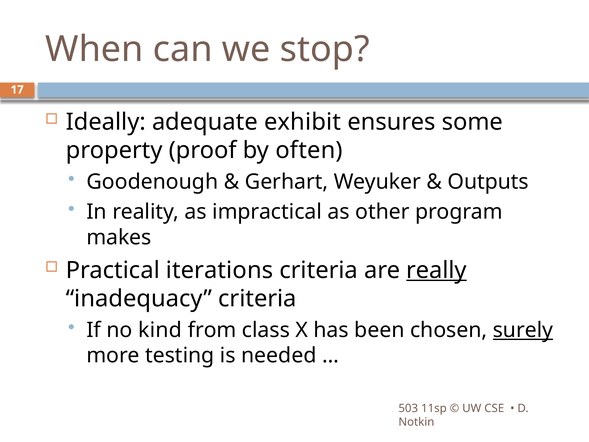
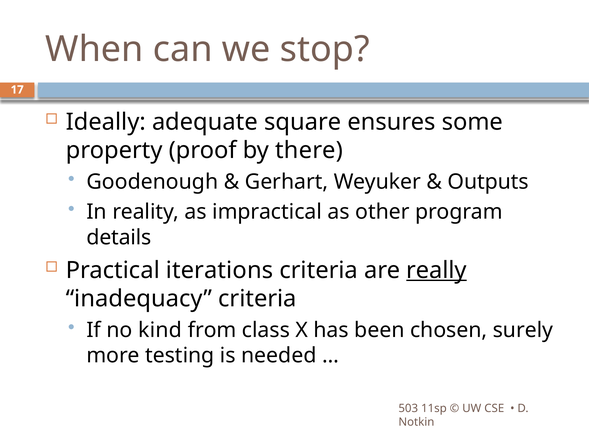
exhibit: exhibit -> square (303, 122)
often: often -> there (309, 150)
makes: makes -> details (119, 237)
surely underline: present -> none (523, 330)
